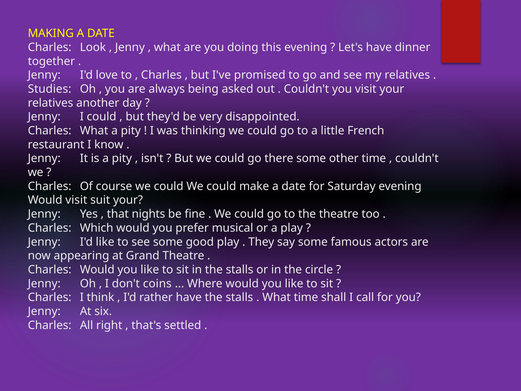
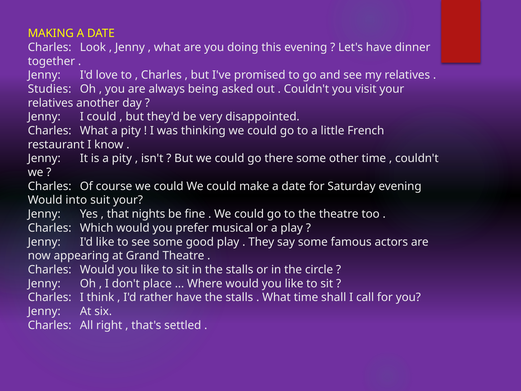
Would visit: visit -> into (76, 200)
coins: coins -> place (157, 283)
